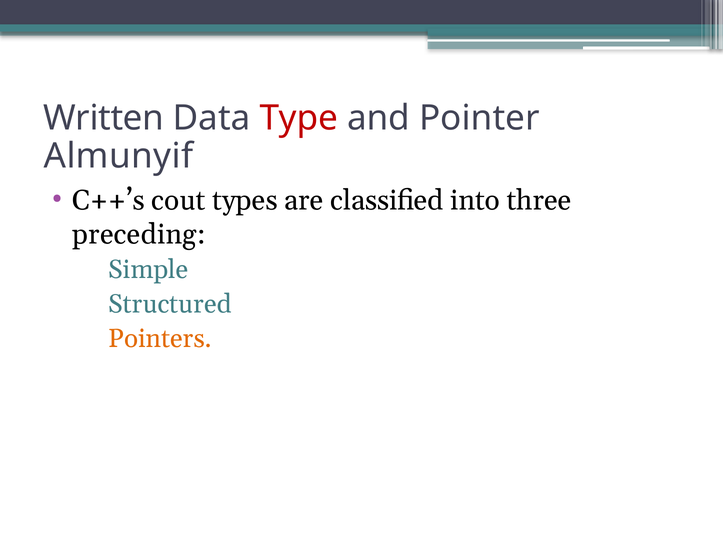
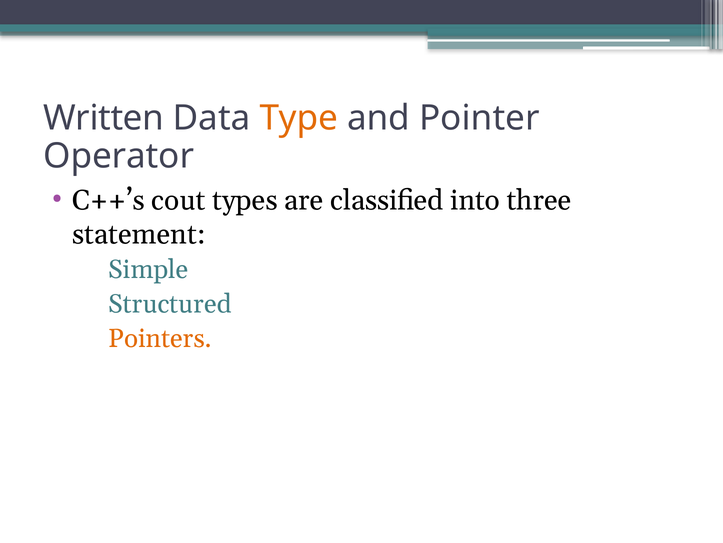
Type colour: red -> orange (299, 118)
Almunyif: Almunyif -> Operator (119, 156)
preceding: preceding -> statement (139, 234)
